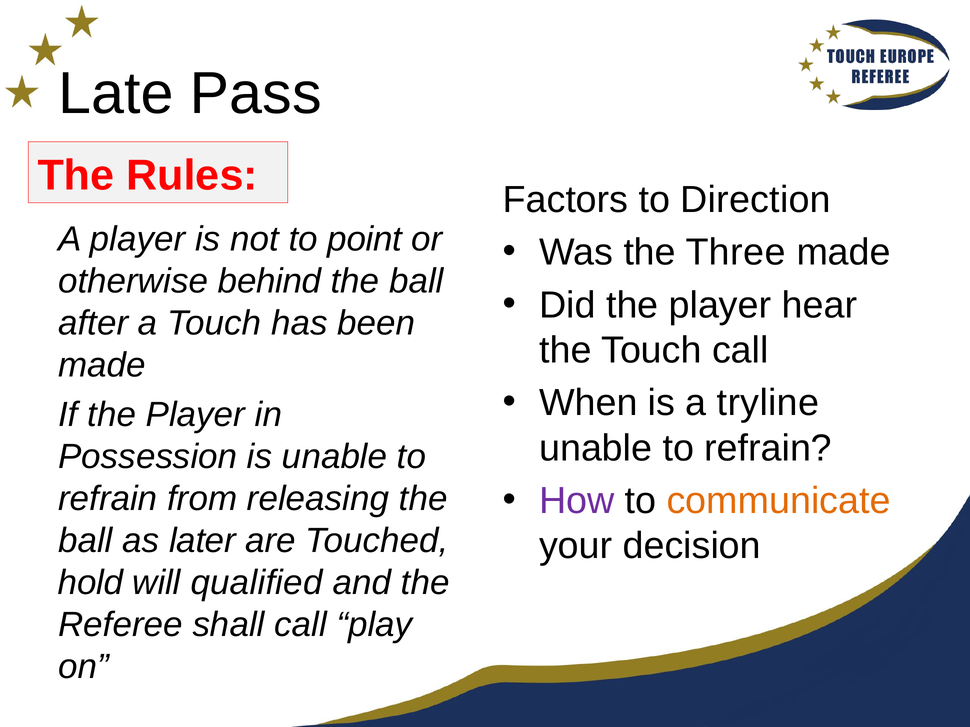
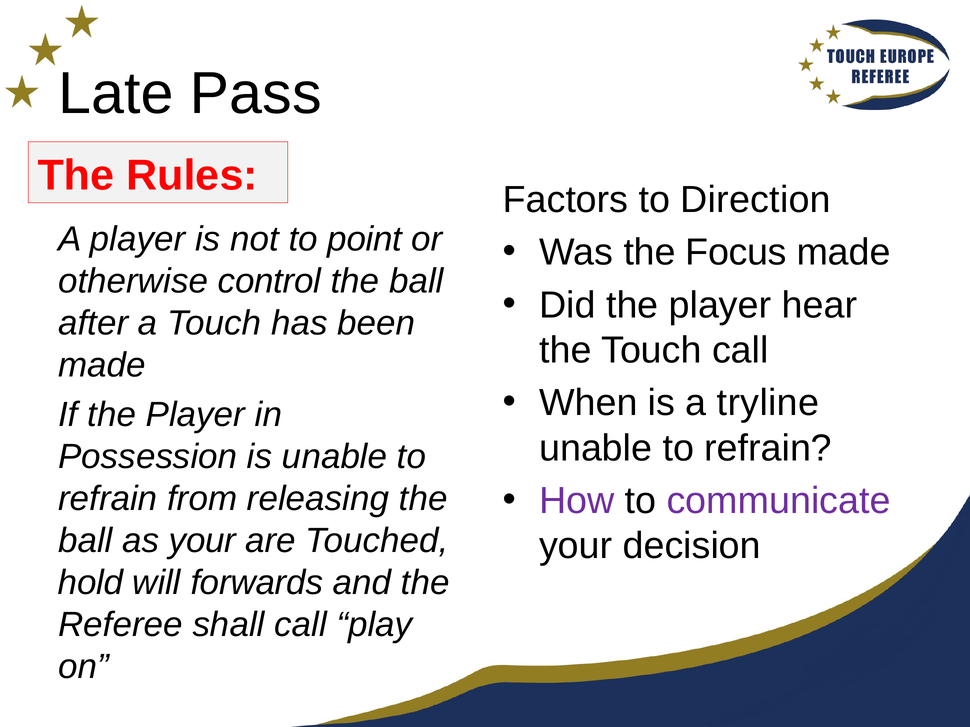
Three: Three -> Focus (736, 253)
behind: behind -> control (270, 281)
communicate colour: orange -> purple (779, 501)
as later: later -> your (202, 541)
qualified: qualified -> forwards (257, 583)
